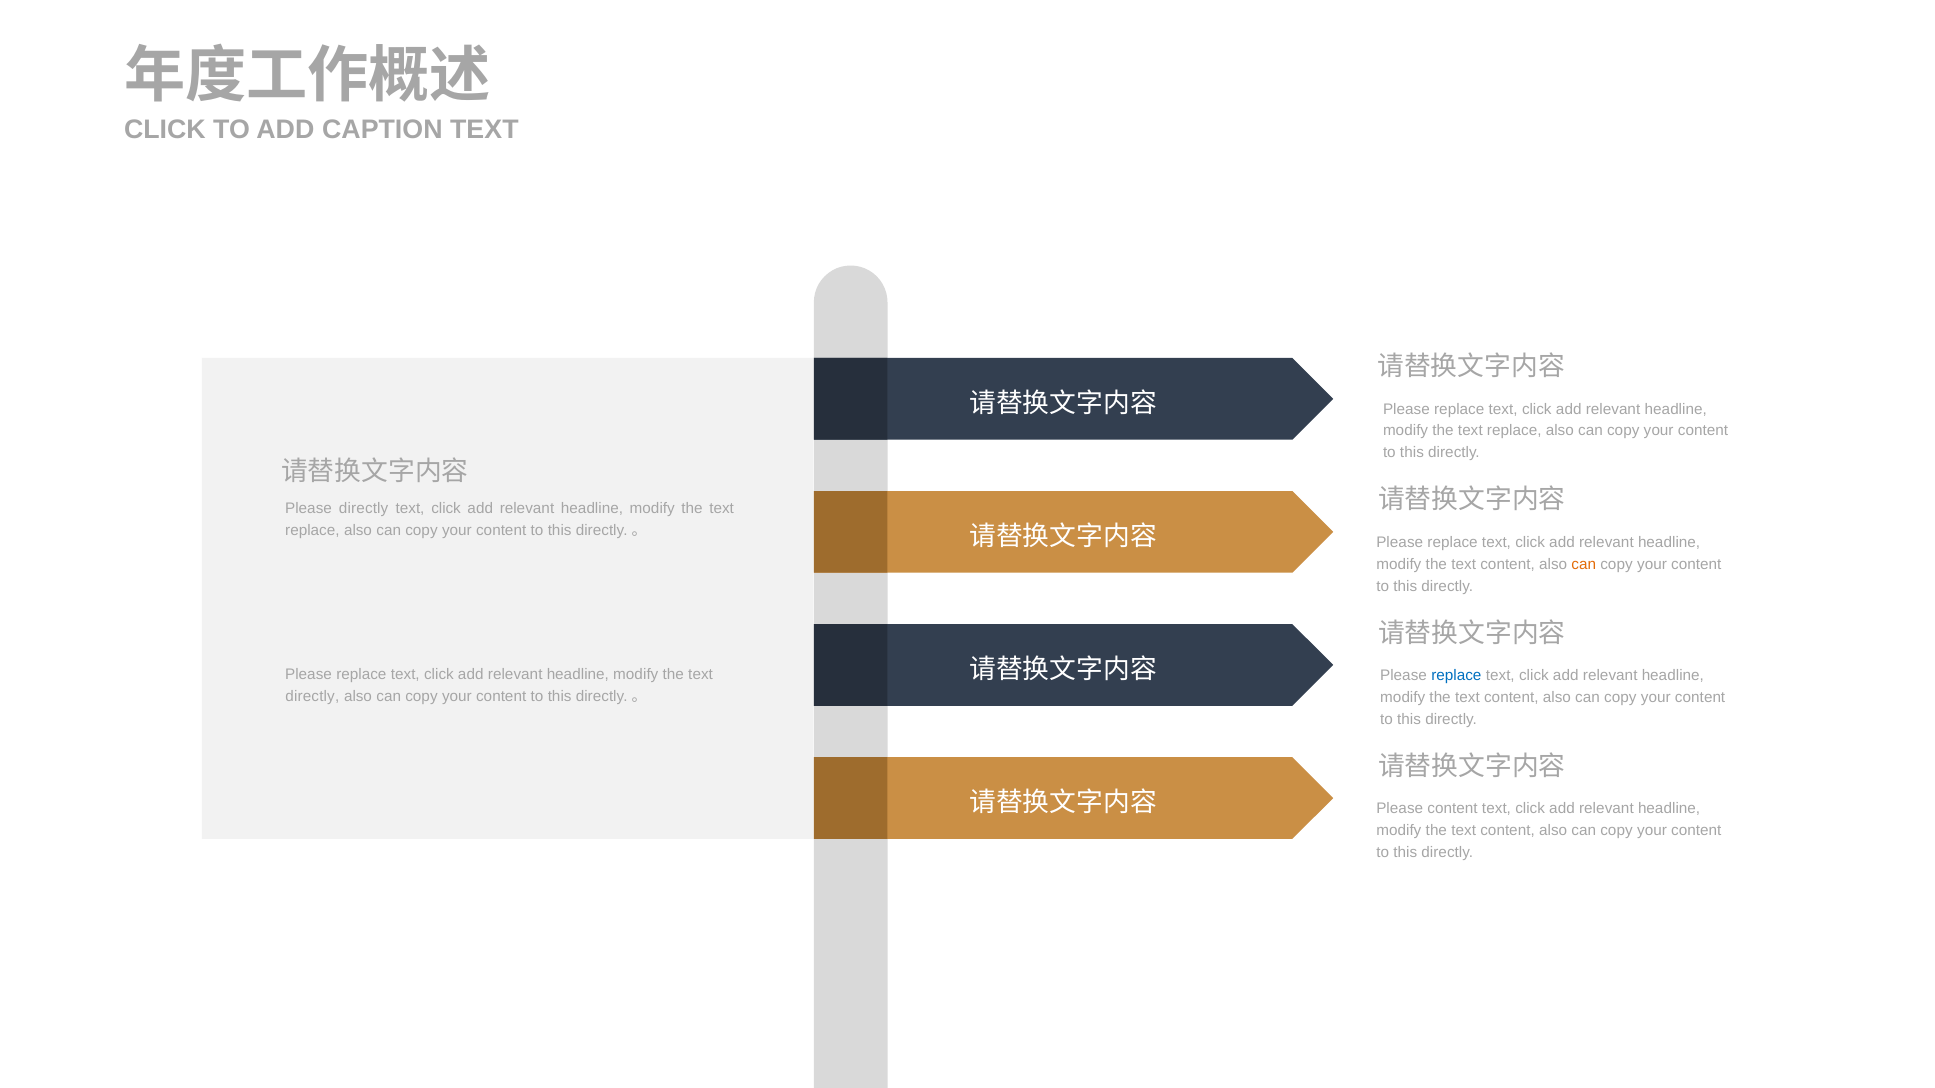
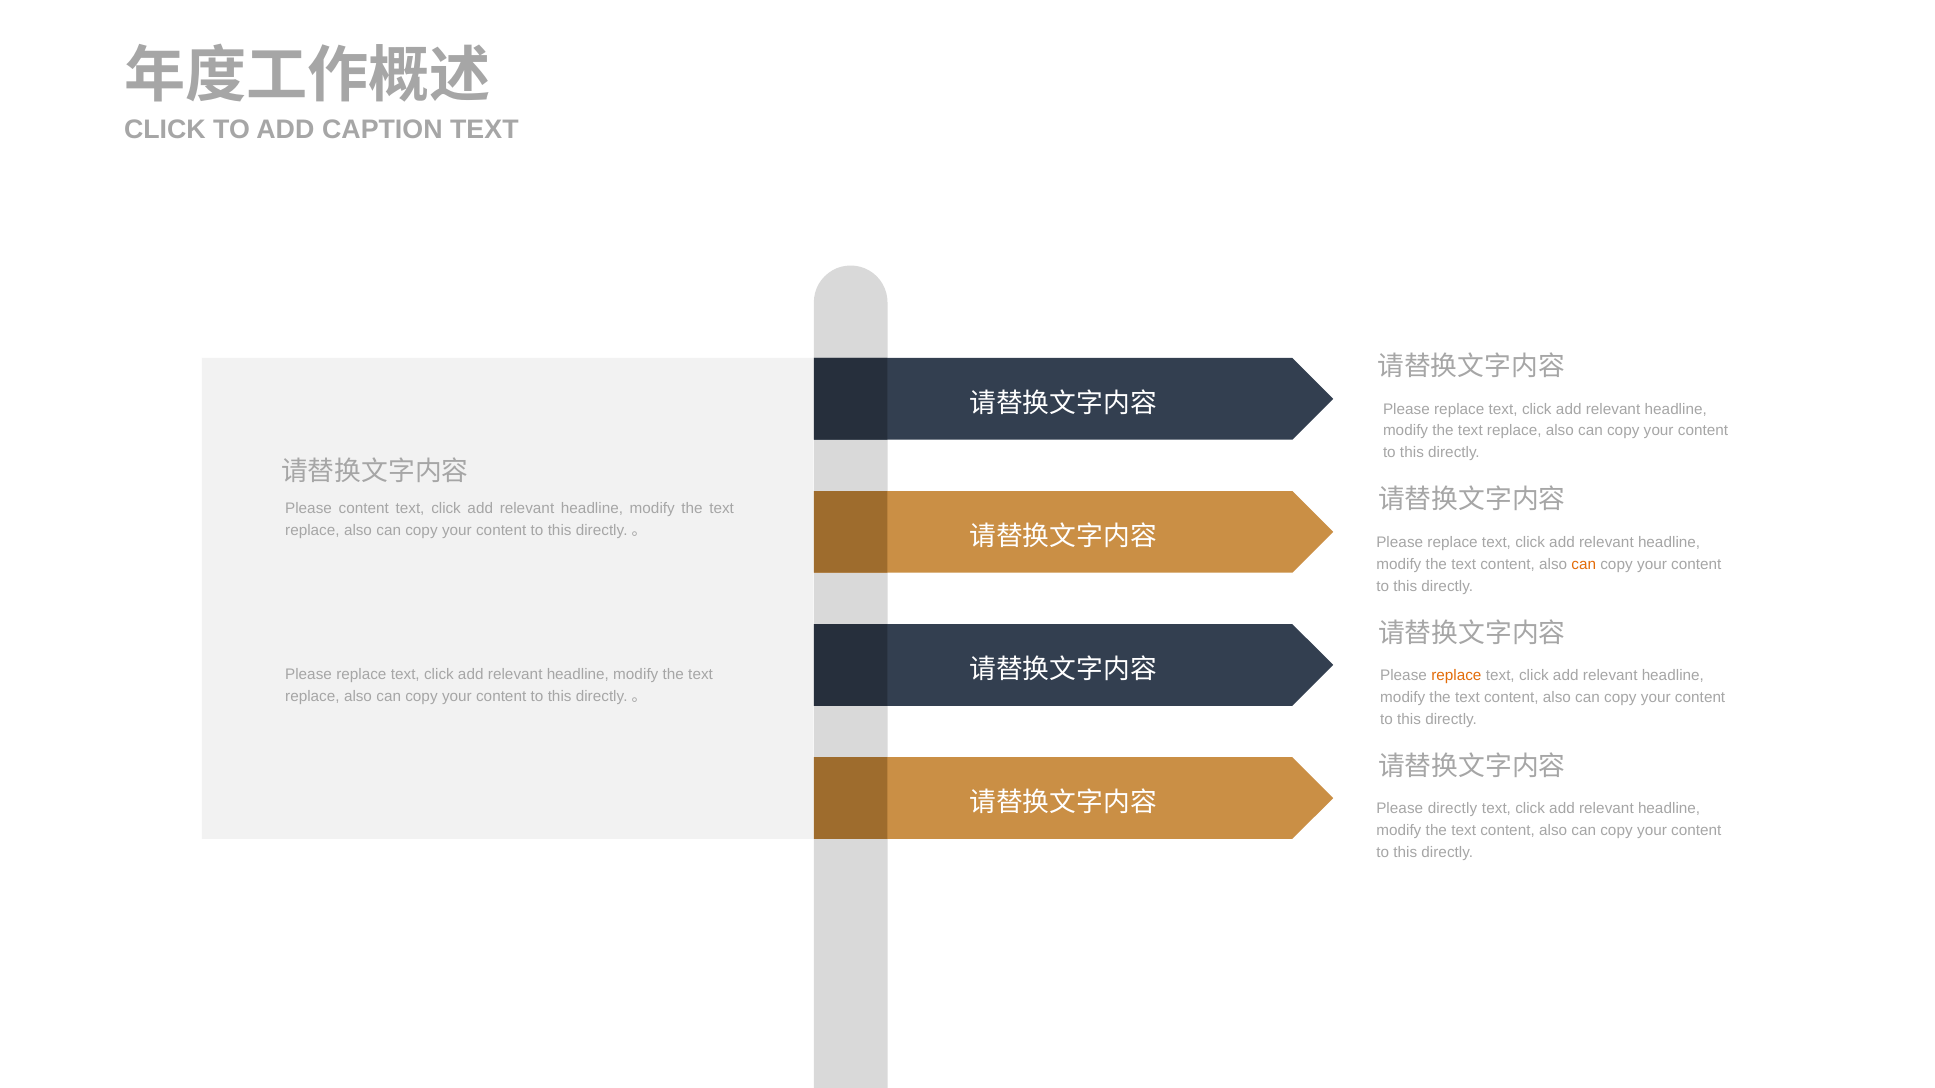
Please directly: directly -> content (364, 509)
replace colour: blue -> orange (1456, 675)
directly: directly -> replace (312, 697)
Please content: content -> directly (1452, 809)
